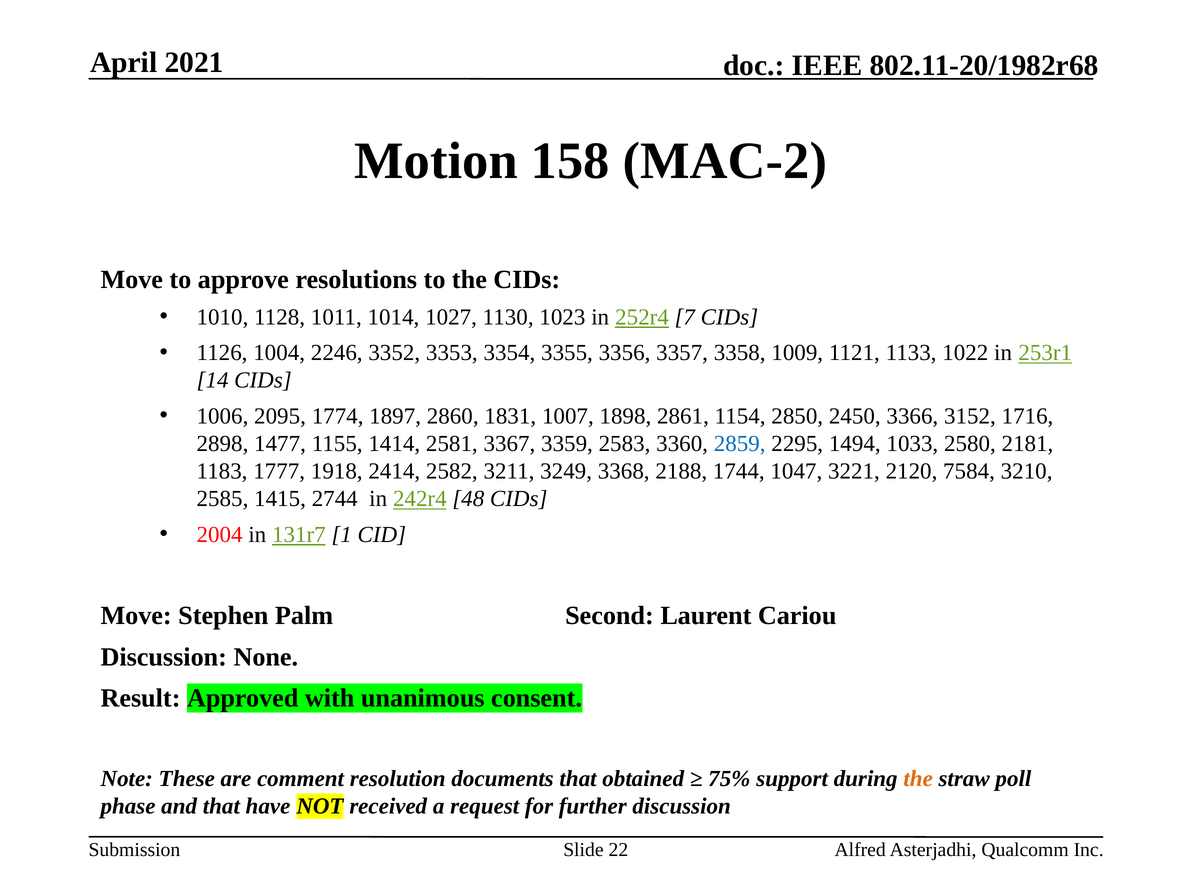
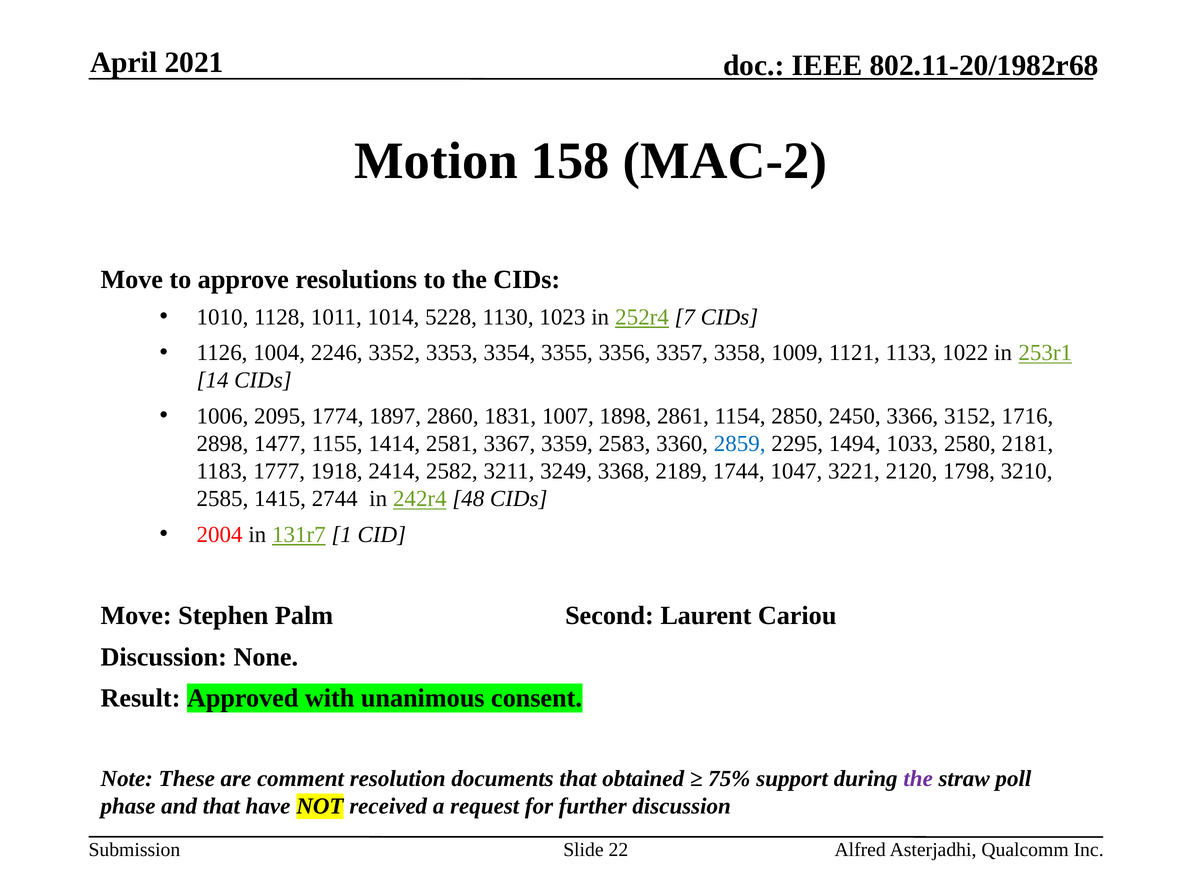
1027: 1027 -> 5228 (451, 317)
2188: 2188 -> 2189 (681, 471)
7584: 7584 -> 1798 (969, 471)
the colour: orange -> purple (918, 779)
